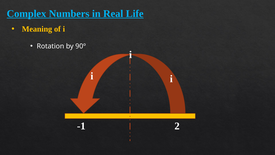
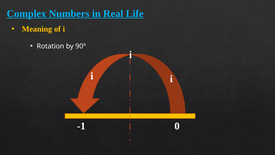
2: 2 -> 0 (177, 126)
